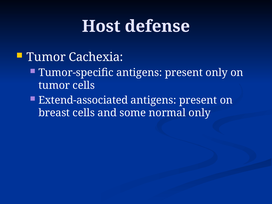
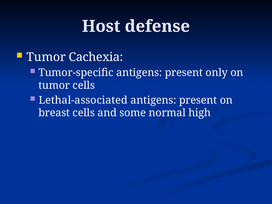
Extend-associated: Extend-associated -> Lethal-associated (83, 100)
normal only: only -> high (200, 113)
